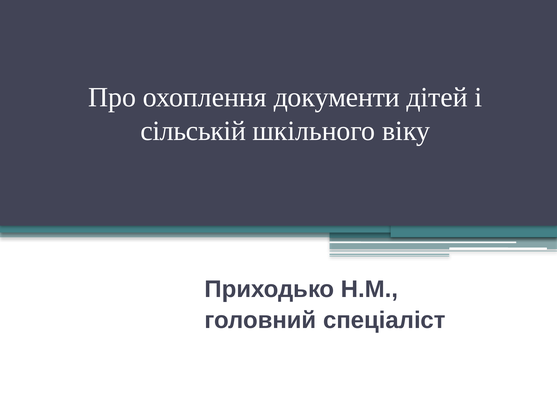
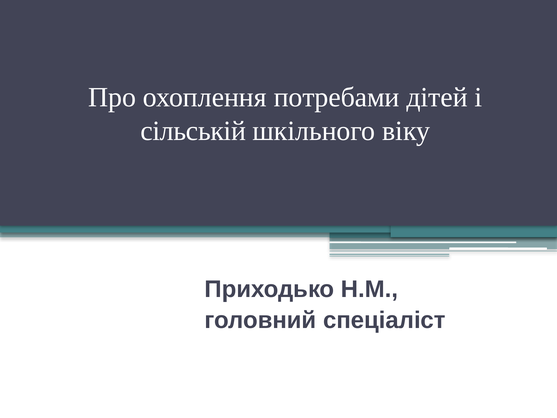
документи: документи -> потребами (337, 97)
